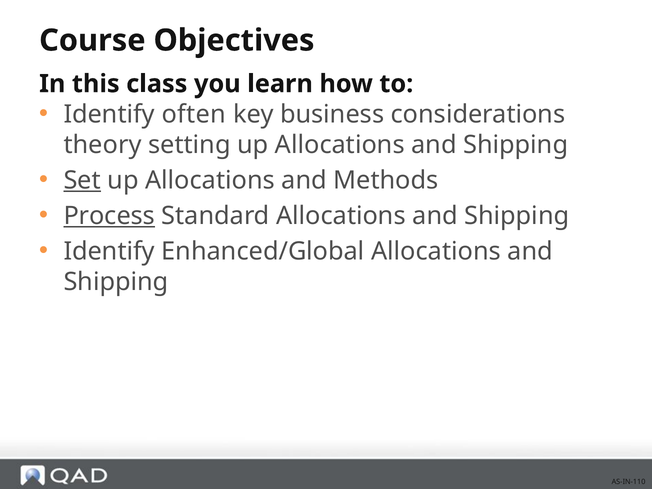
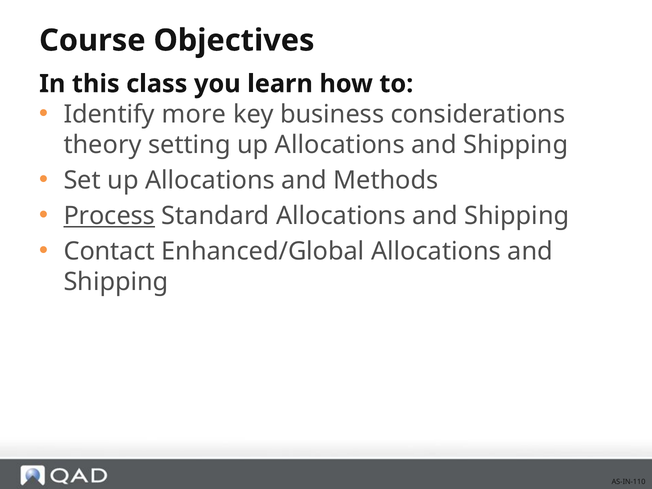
often: often -> more (194, 114)
Set underline: present -> none (82, 180)
Identify: Identify -> Contact (109, 251)
